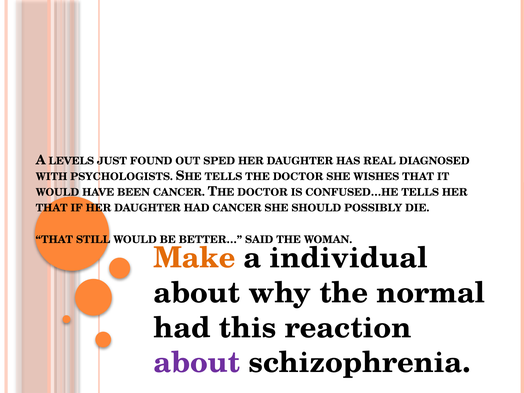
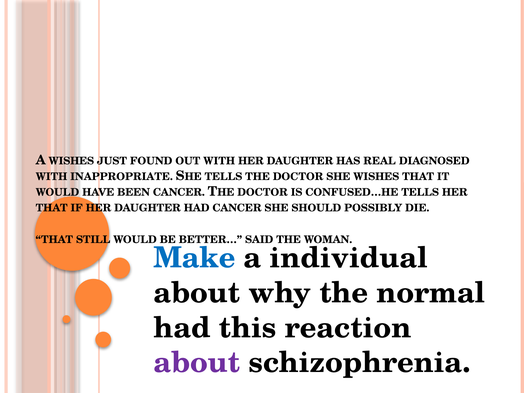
A LEVELS: LEVELS -> WISHES (71, 161)
OUT SPED: SPED -> WITH (219, 161)
PSYCHOLOGISTS: PSYCHOLOGISTS -> INAPPROPRIATE (122, 177)
Make colour: orange -> blue (195, 258)
